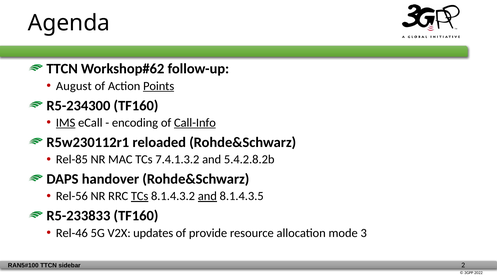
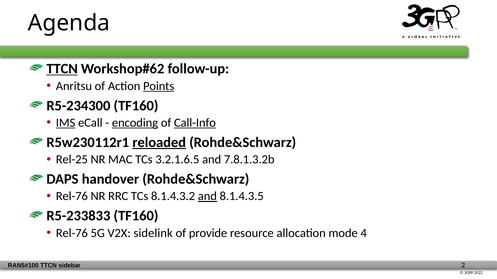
TTCN underline: none -> present (62, 69)
August: August -> Anritsu (74, 86)
encoding underline: none -> present (135, 123)
reloaded underline: none -> present (159, 143)
Rel-85: Rel-85 -> Rel-25 (72, 160)
7.4.1.3.2: 7.4.1.3.2 -> 3.2.1.6.5 (177, 160)
5.4.2.8.2b: 5.4.2.8.2b -> 7.8.1.3.2b (249, 160)
Rel-56: Rel-56 -> Rel-76 (72, 197)
TCs underline: present -> none (140, 197)
Rel-46: Rel-46 -> Rel-76 (72, 233)
updates: updates -> sidelink (153, 233)
3: 3 -> 4 (364, 233)
